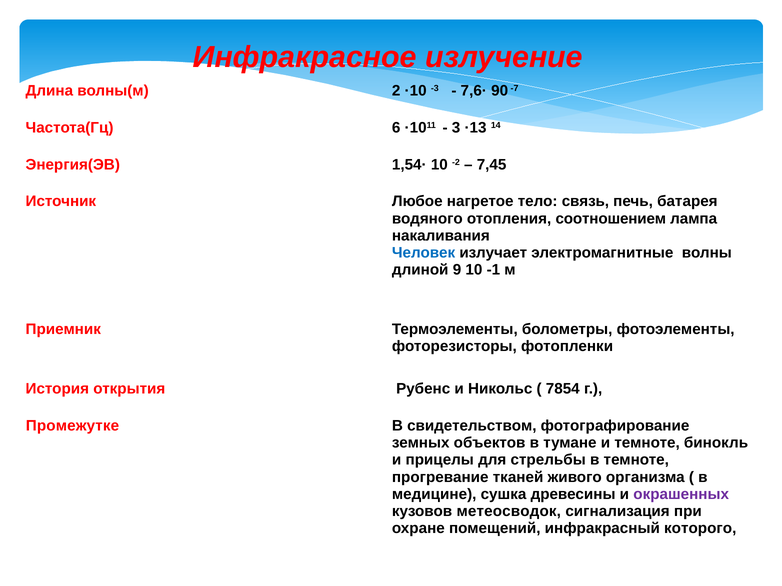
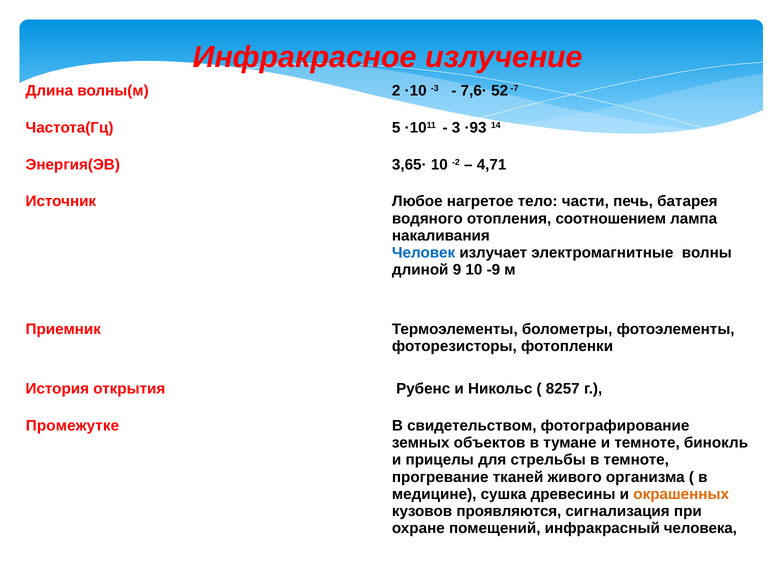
90: 90 -> 52 (500, 91)
6: 6 -> 5 (396, 128)
·13: ·13 -> ·93 (476, 128)
1,54·: 1,54· -> 3,65· (409, 165)
7,45: 7,45 -> 4,71 (492, 165)
связь: связь -> части (585, 202)
-1: -1 -> -9 (493, 270)
7854: 7854 -> 8257 (563, 389)
окрашенных colour: purple -> orange (681, 495)
метеосводок: метеосводок -> проявляются (509, 512)
которого: которого -> человека (700, 529)
